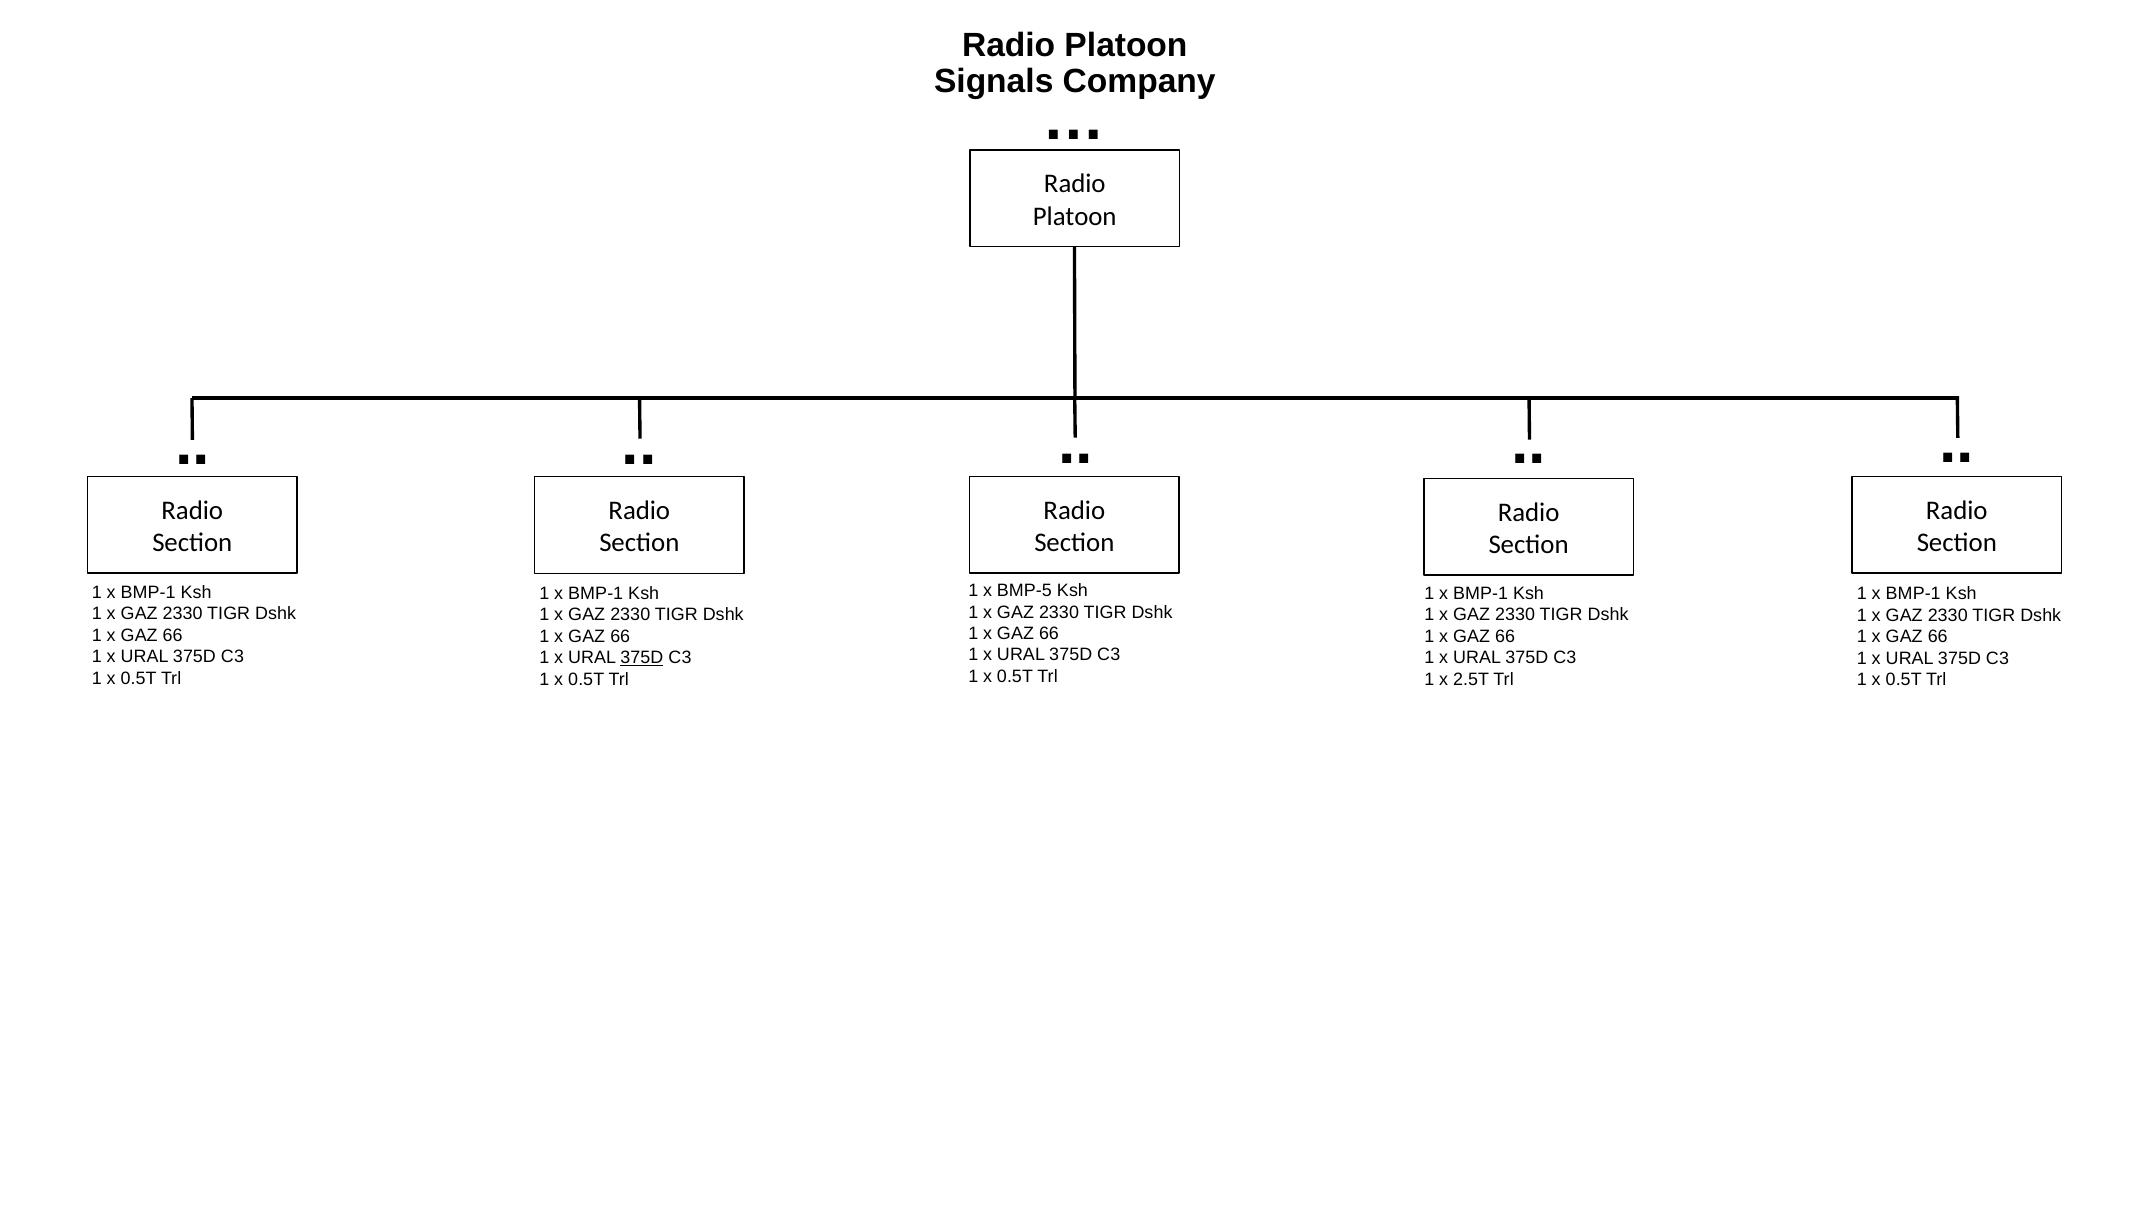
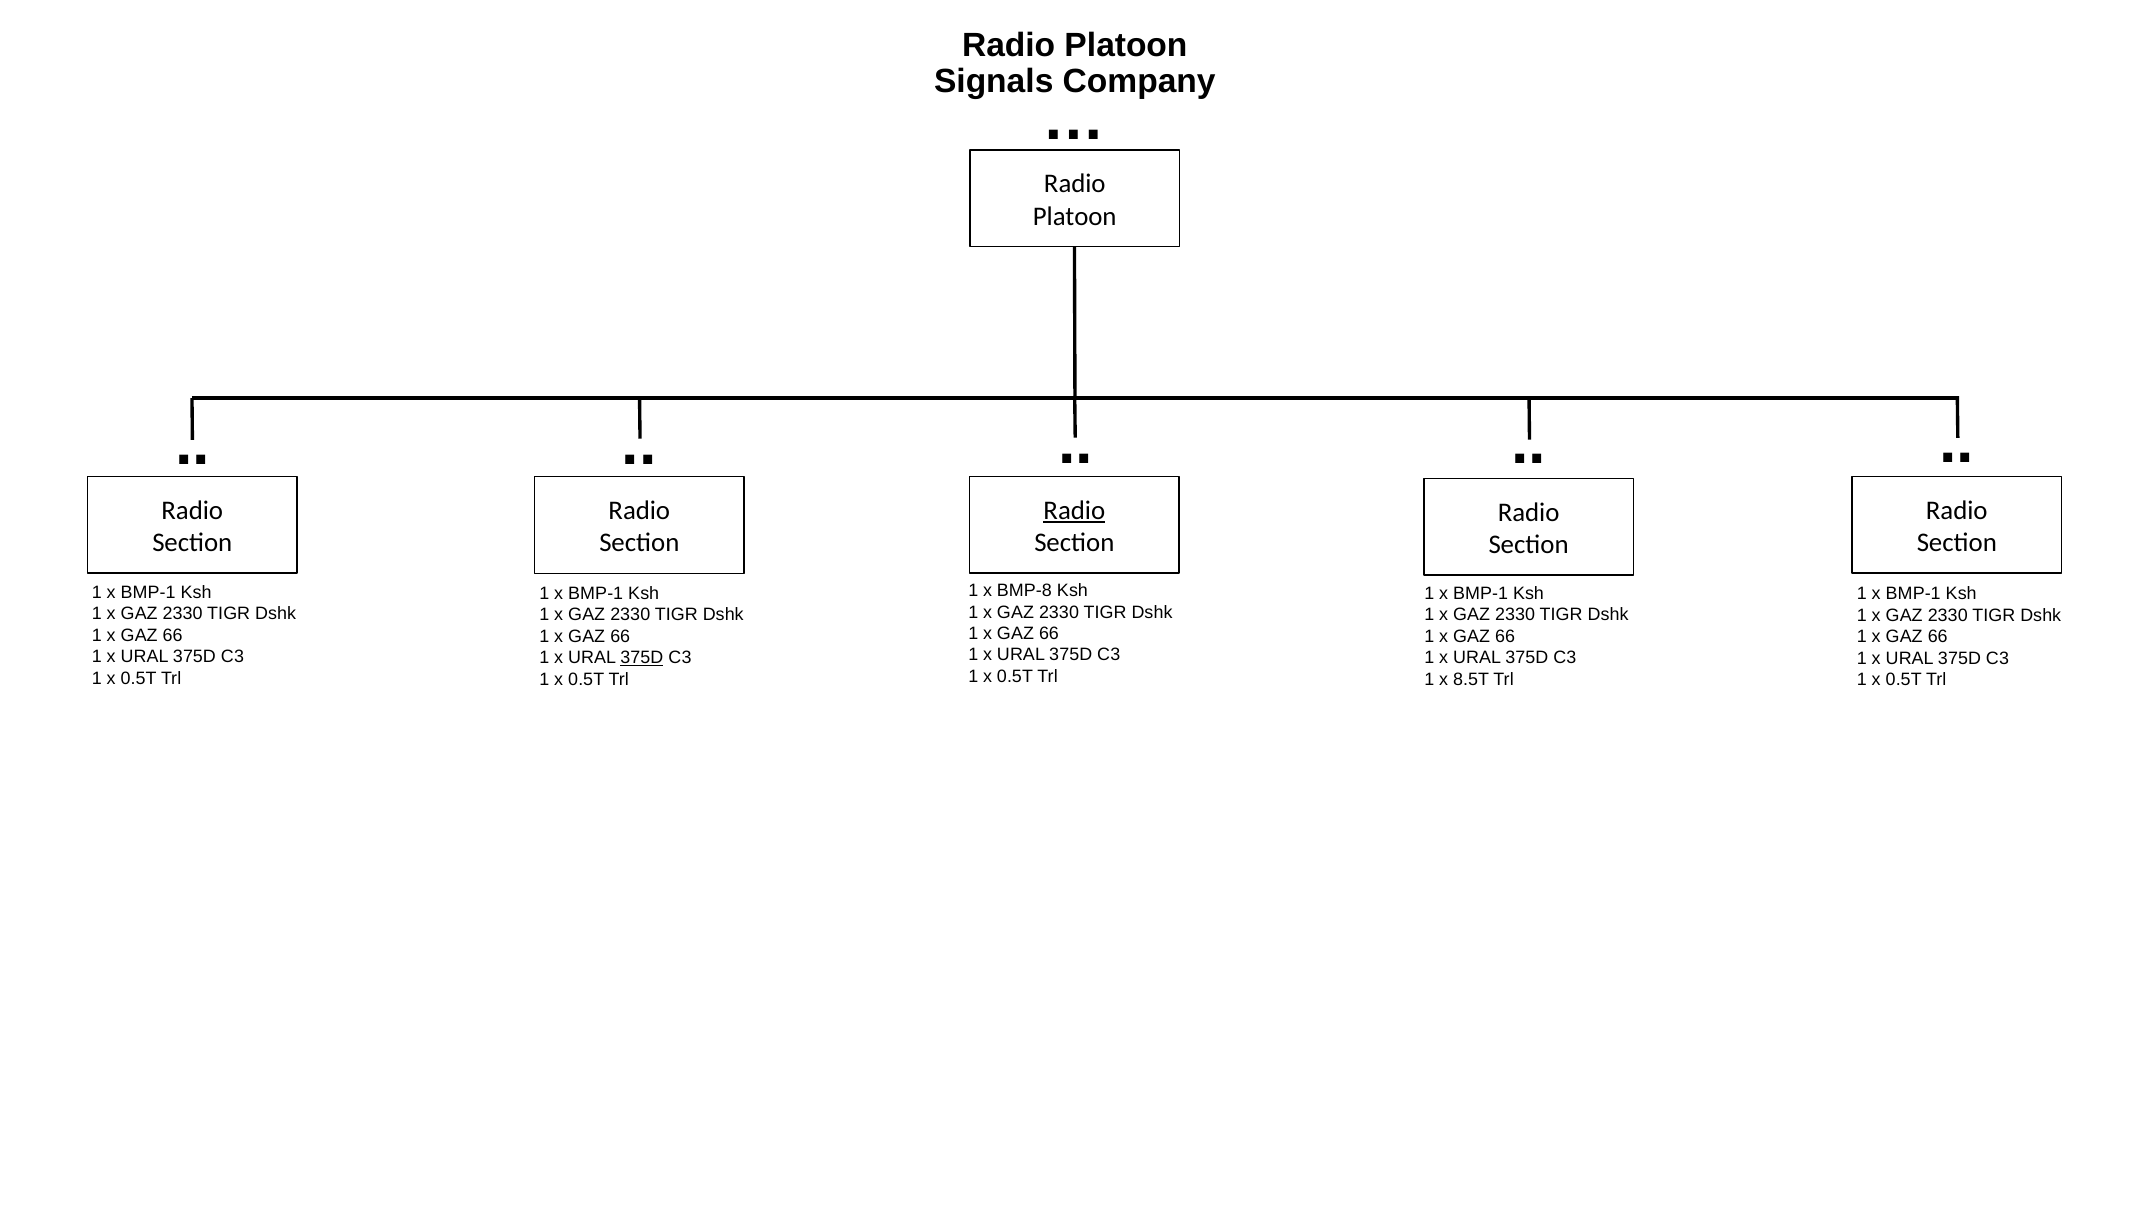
Radio underline: none -> present (1074, 511)
BMP-5: BMP-5 -> BMP-8 (1024, 591)
2.5T: 2.5T -> 8.5T (1471, 679)
